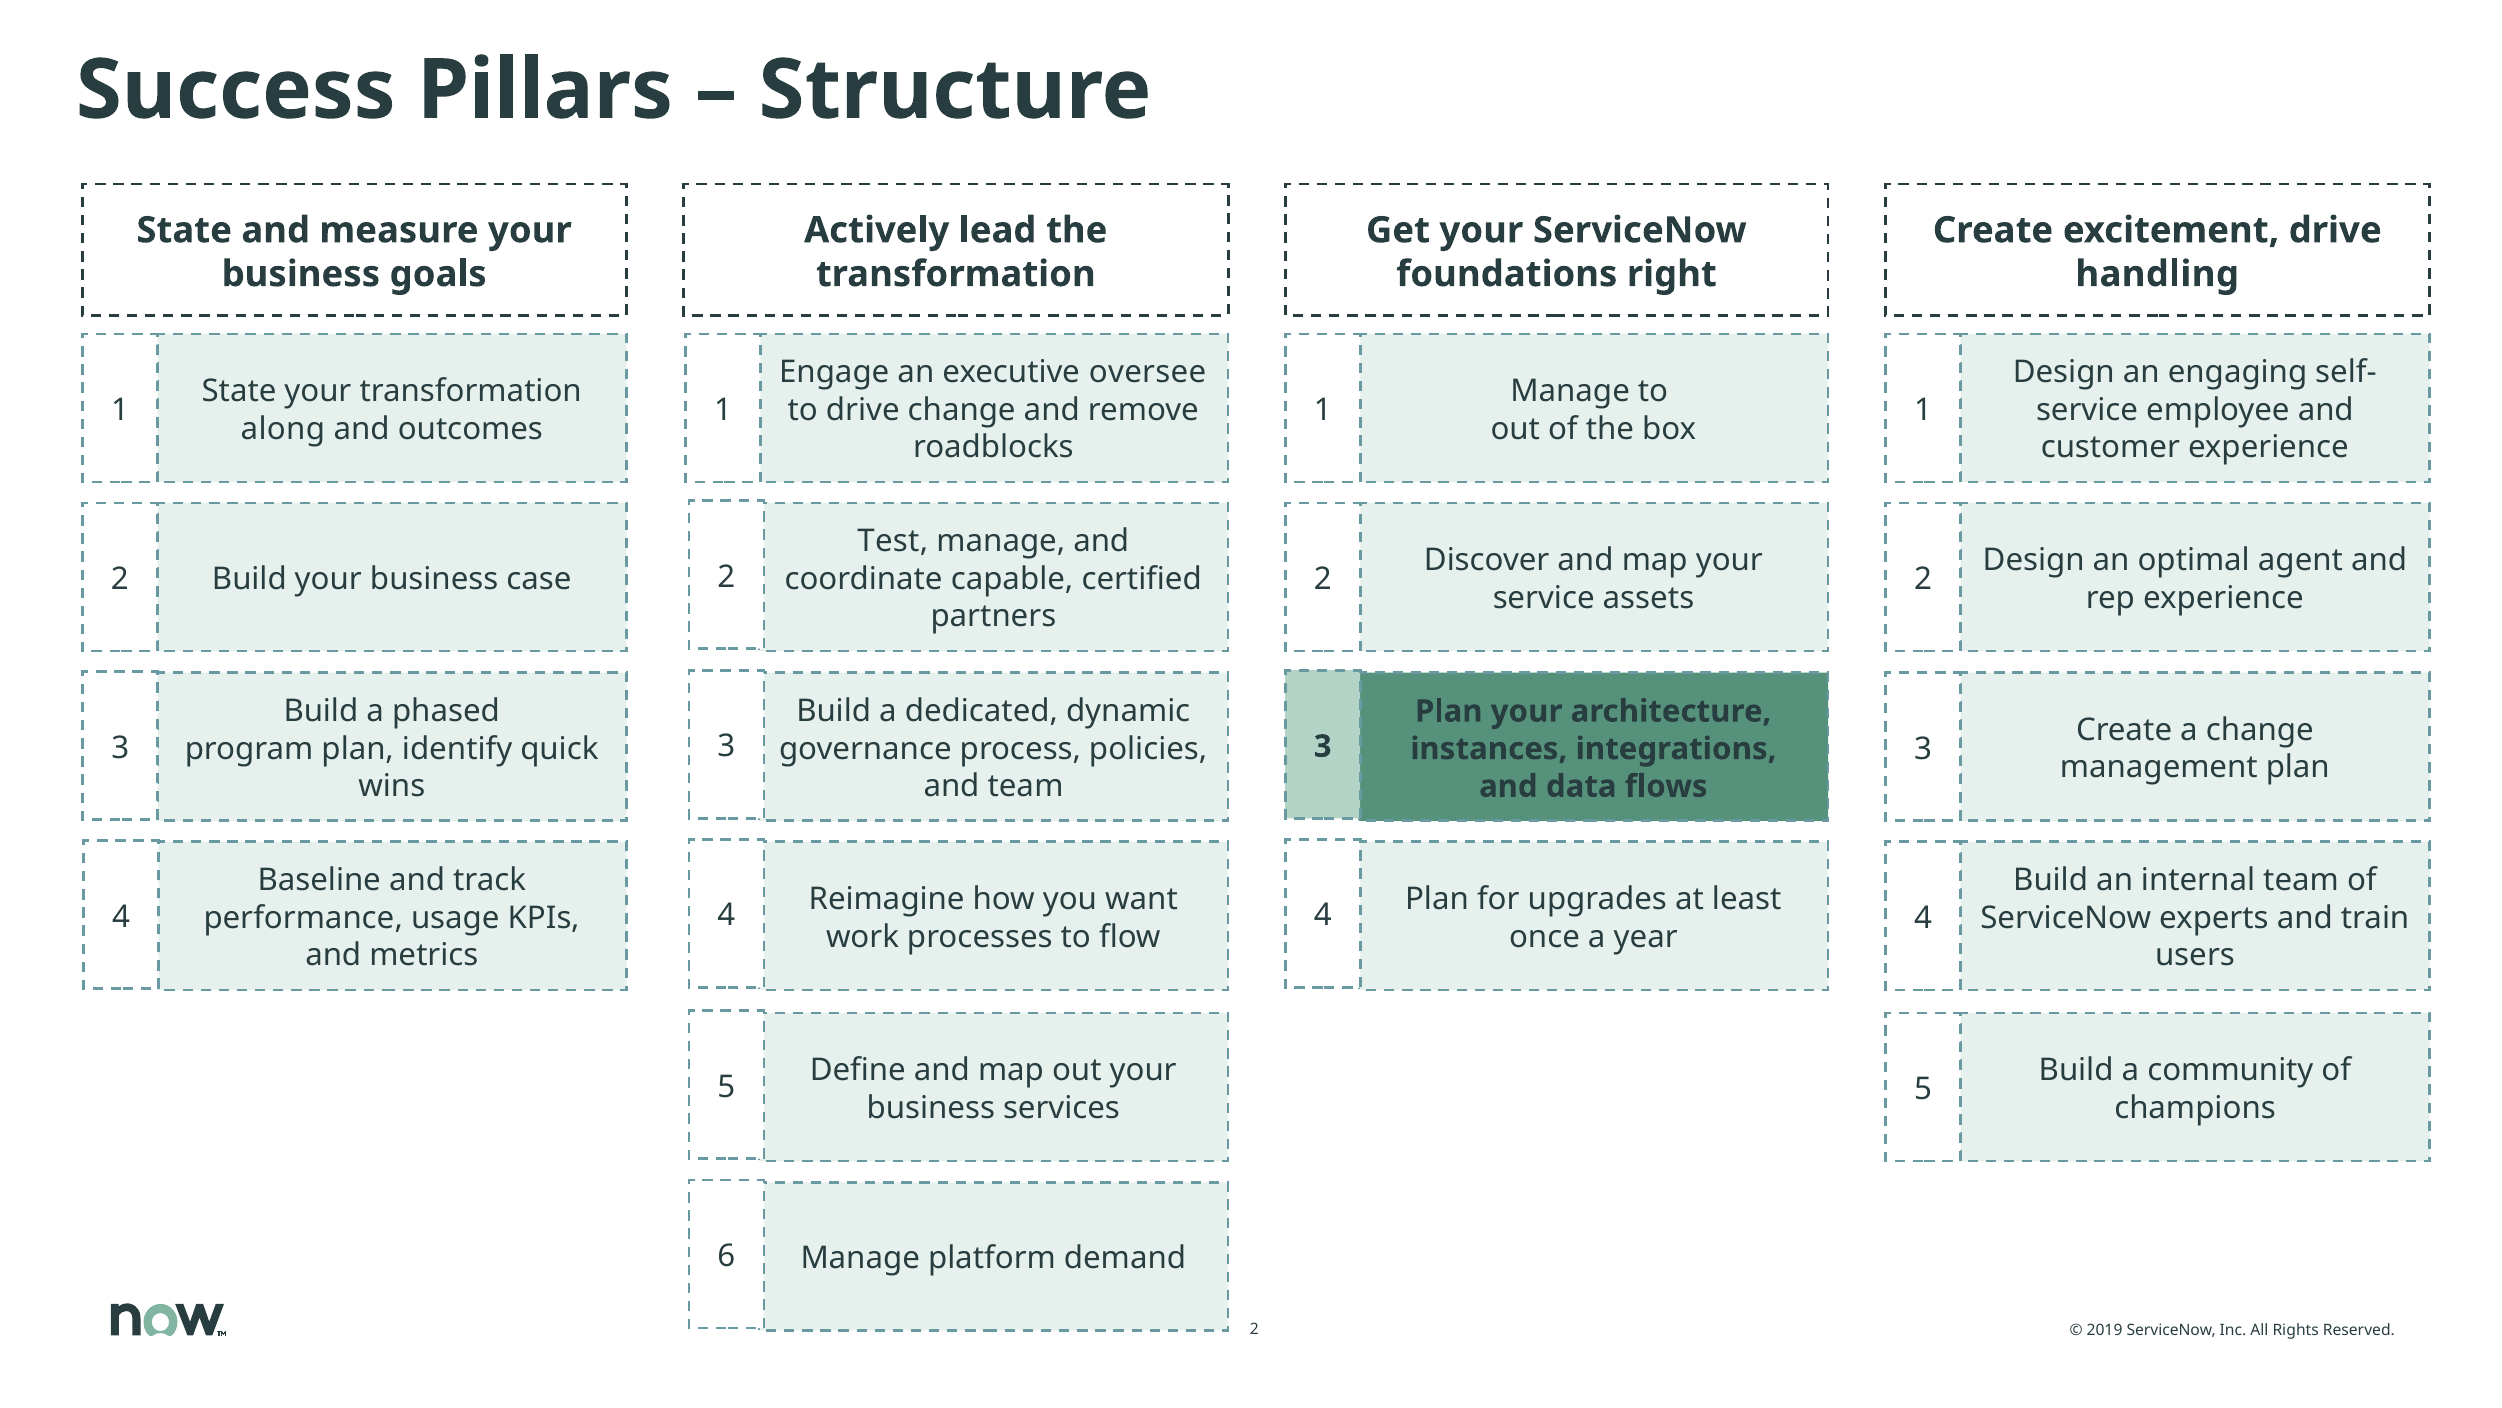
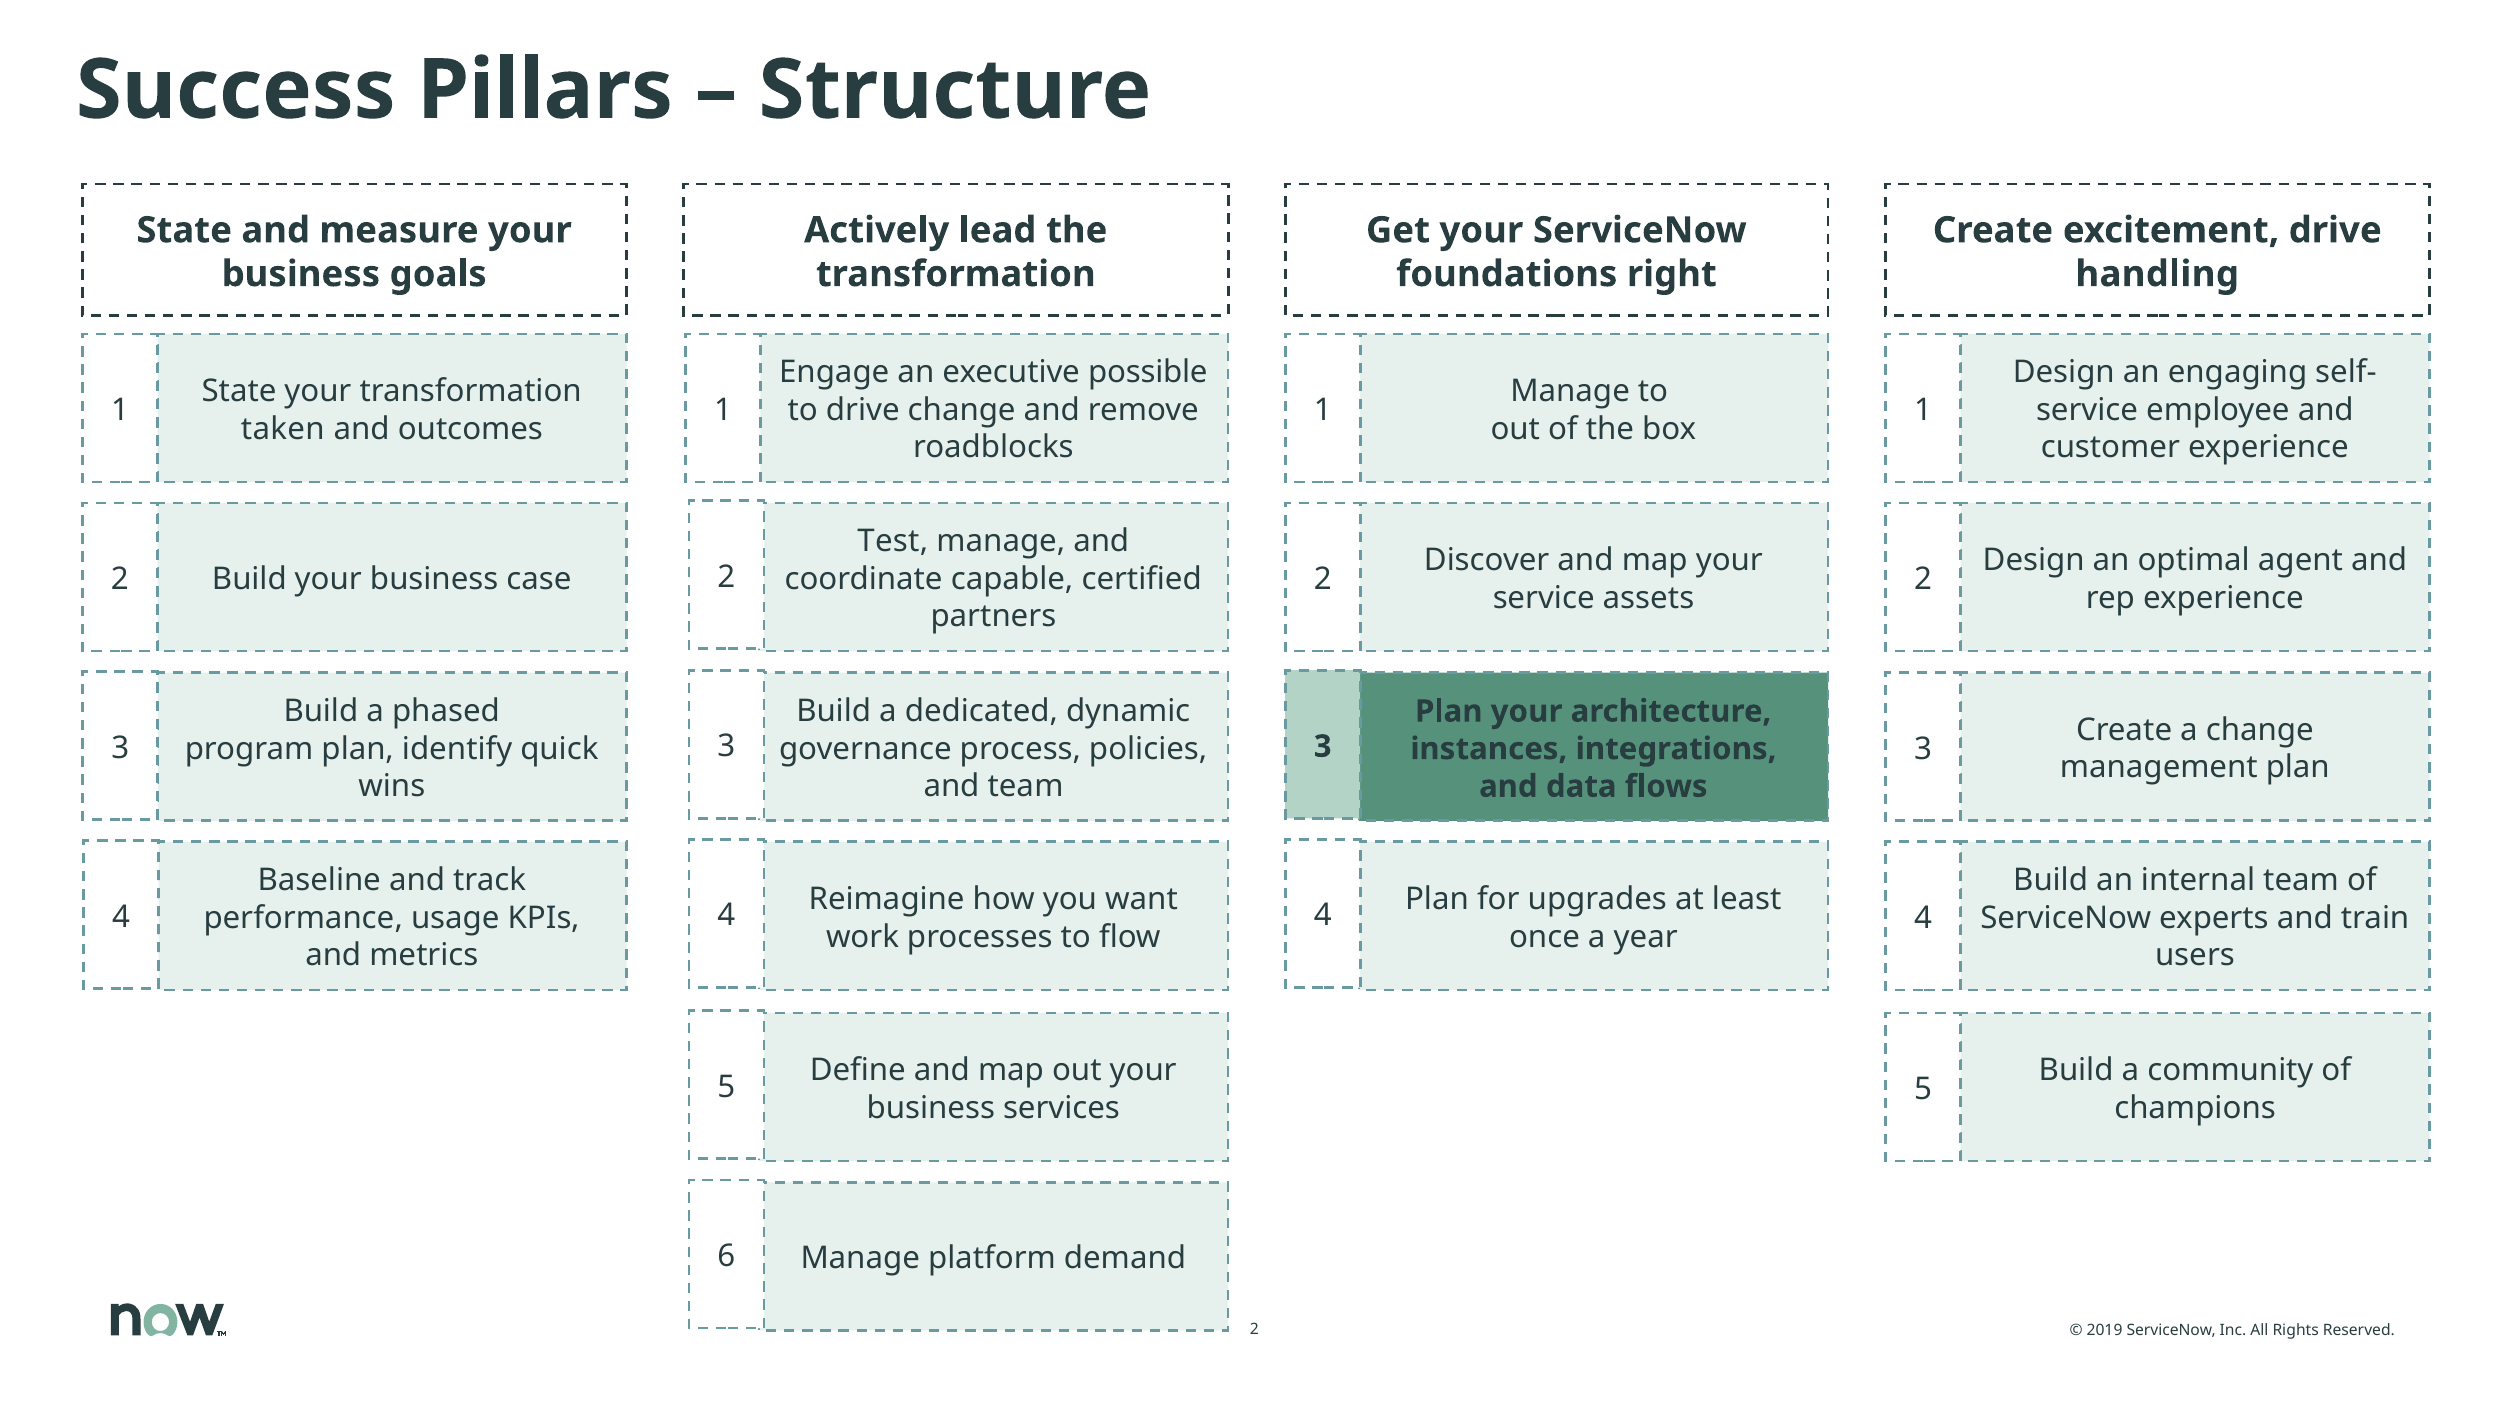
oversee: oversee -> possible (1148, 372)
along: along -> taken (283, 429)
